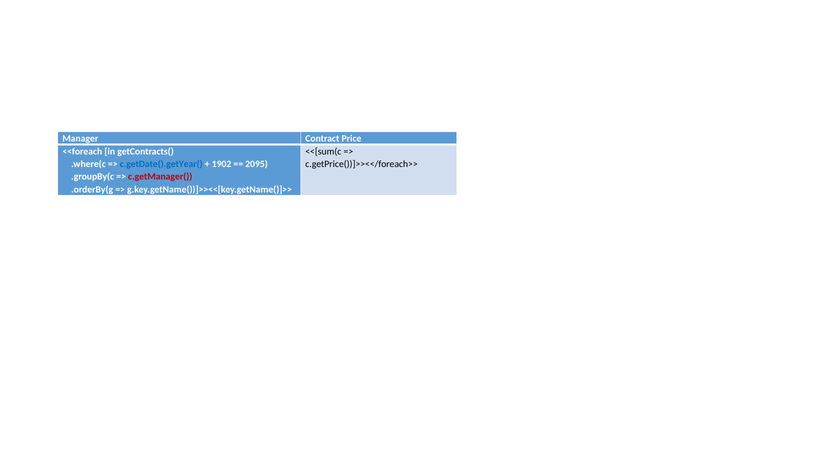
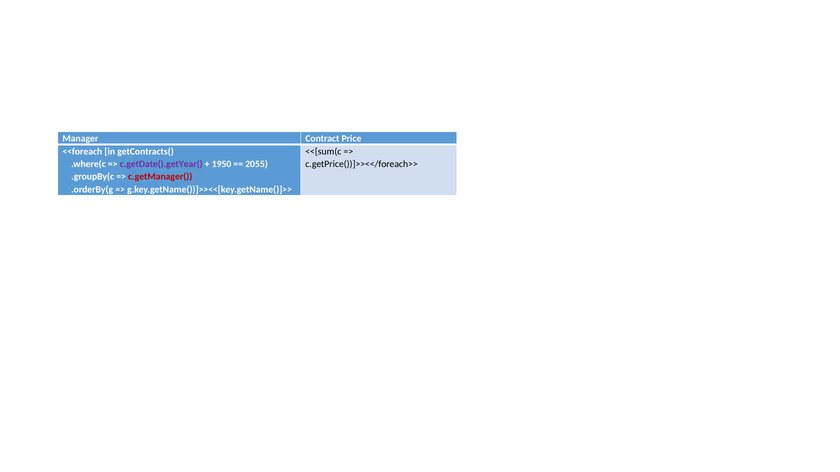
c.getDate().getYear( colour: blue -> purple (161, 164)
1902: 1902 -> 1950 (222, 164)
2095: 2095 -> 2055 (257, 164)
